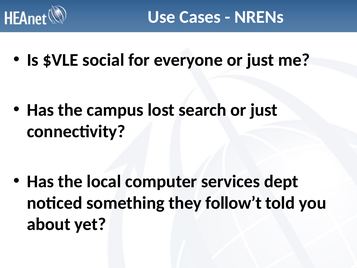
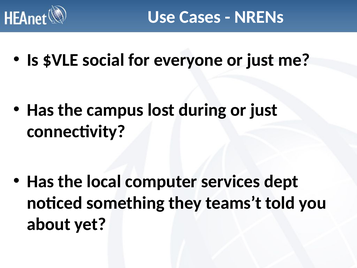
search: search -> during (203, 110)
follow’t: follow’t -> teams’t (234, 203)
